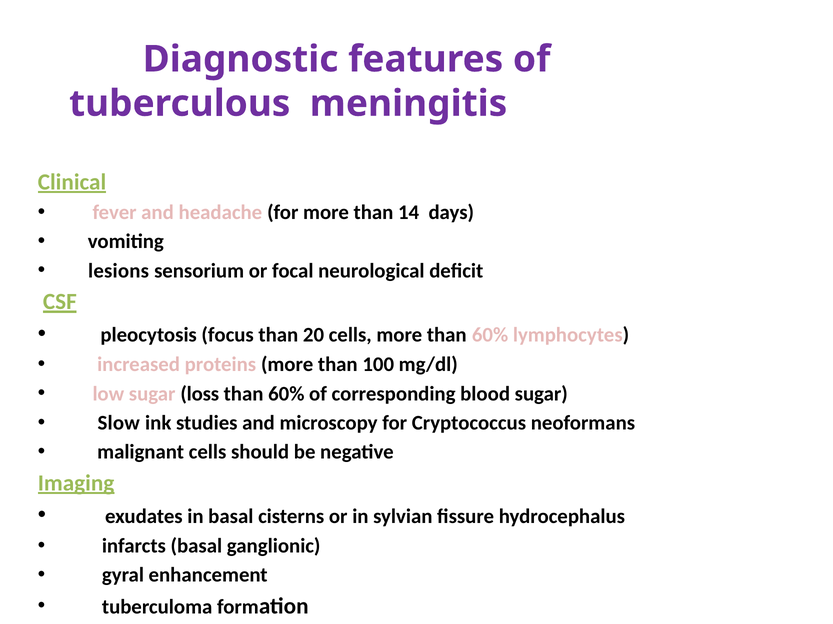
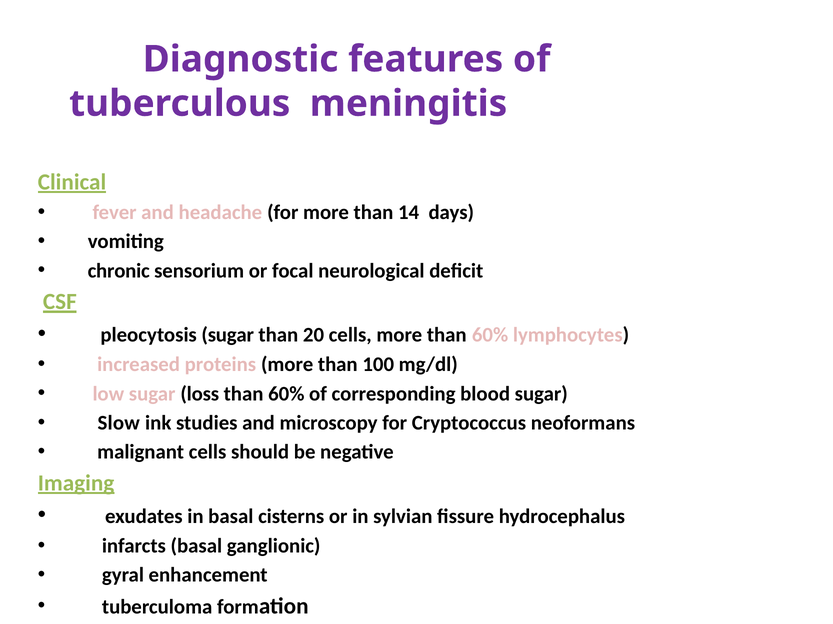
lesions: lesions -> chronic (119, 271)
pleocytosis focus: focus -> sugar (228, 335)
